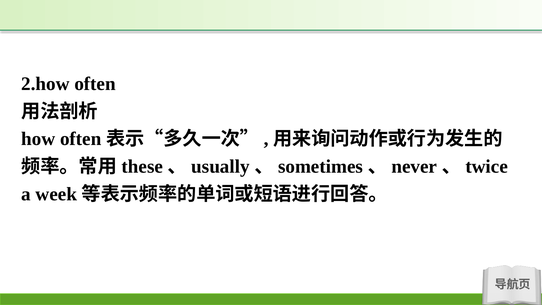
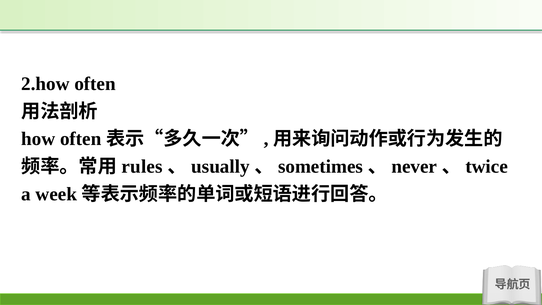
these: these -> rules (142, 166)
